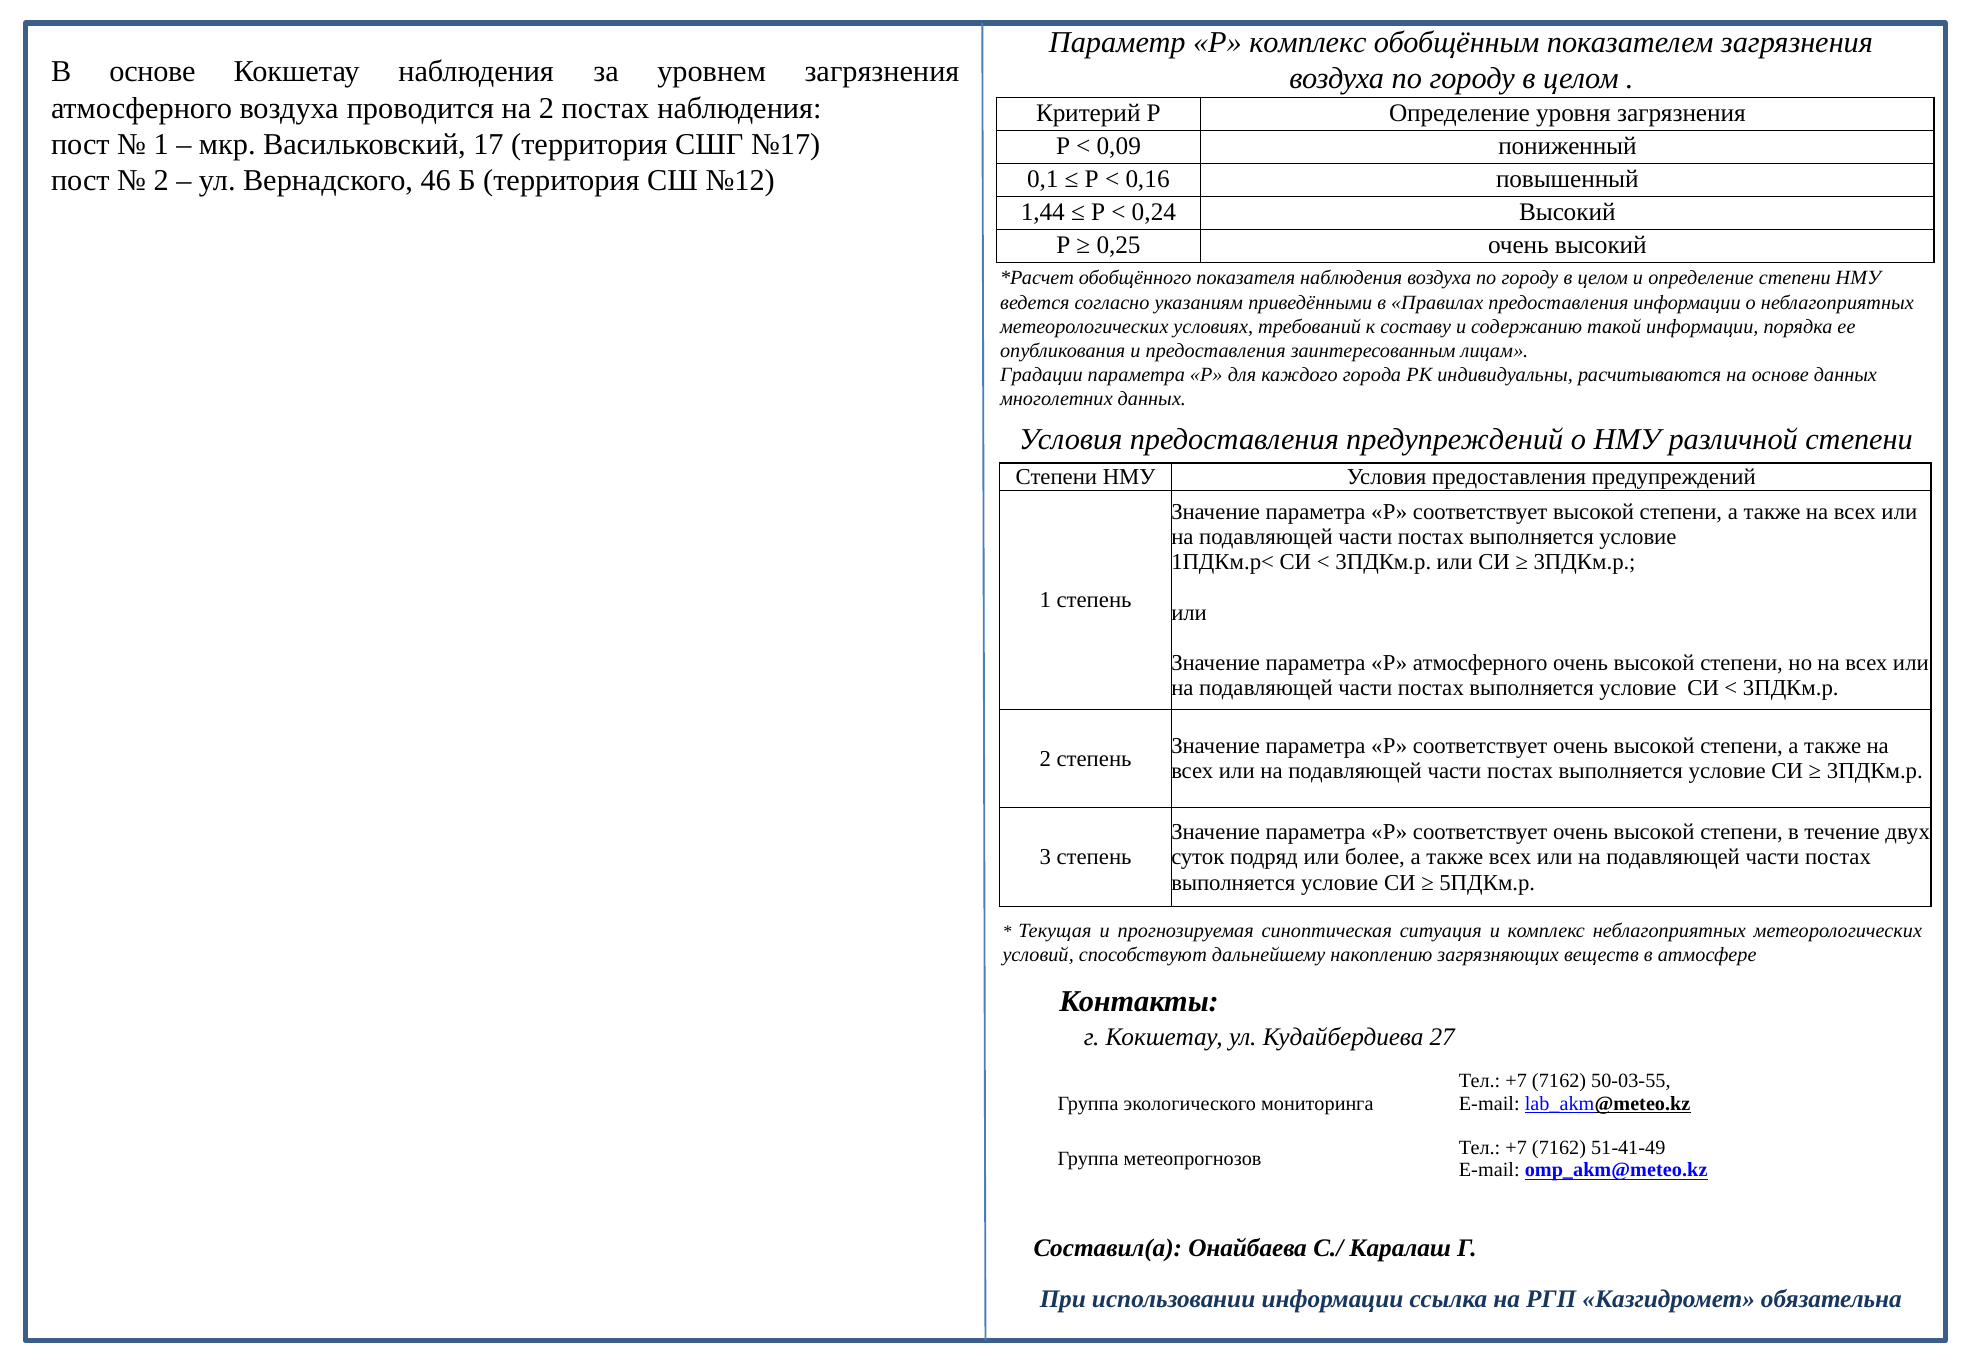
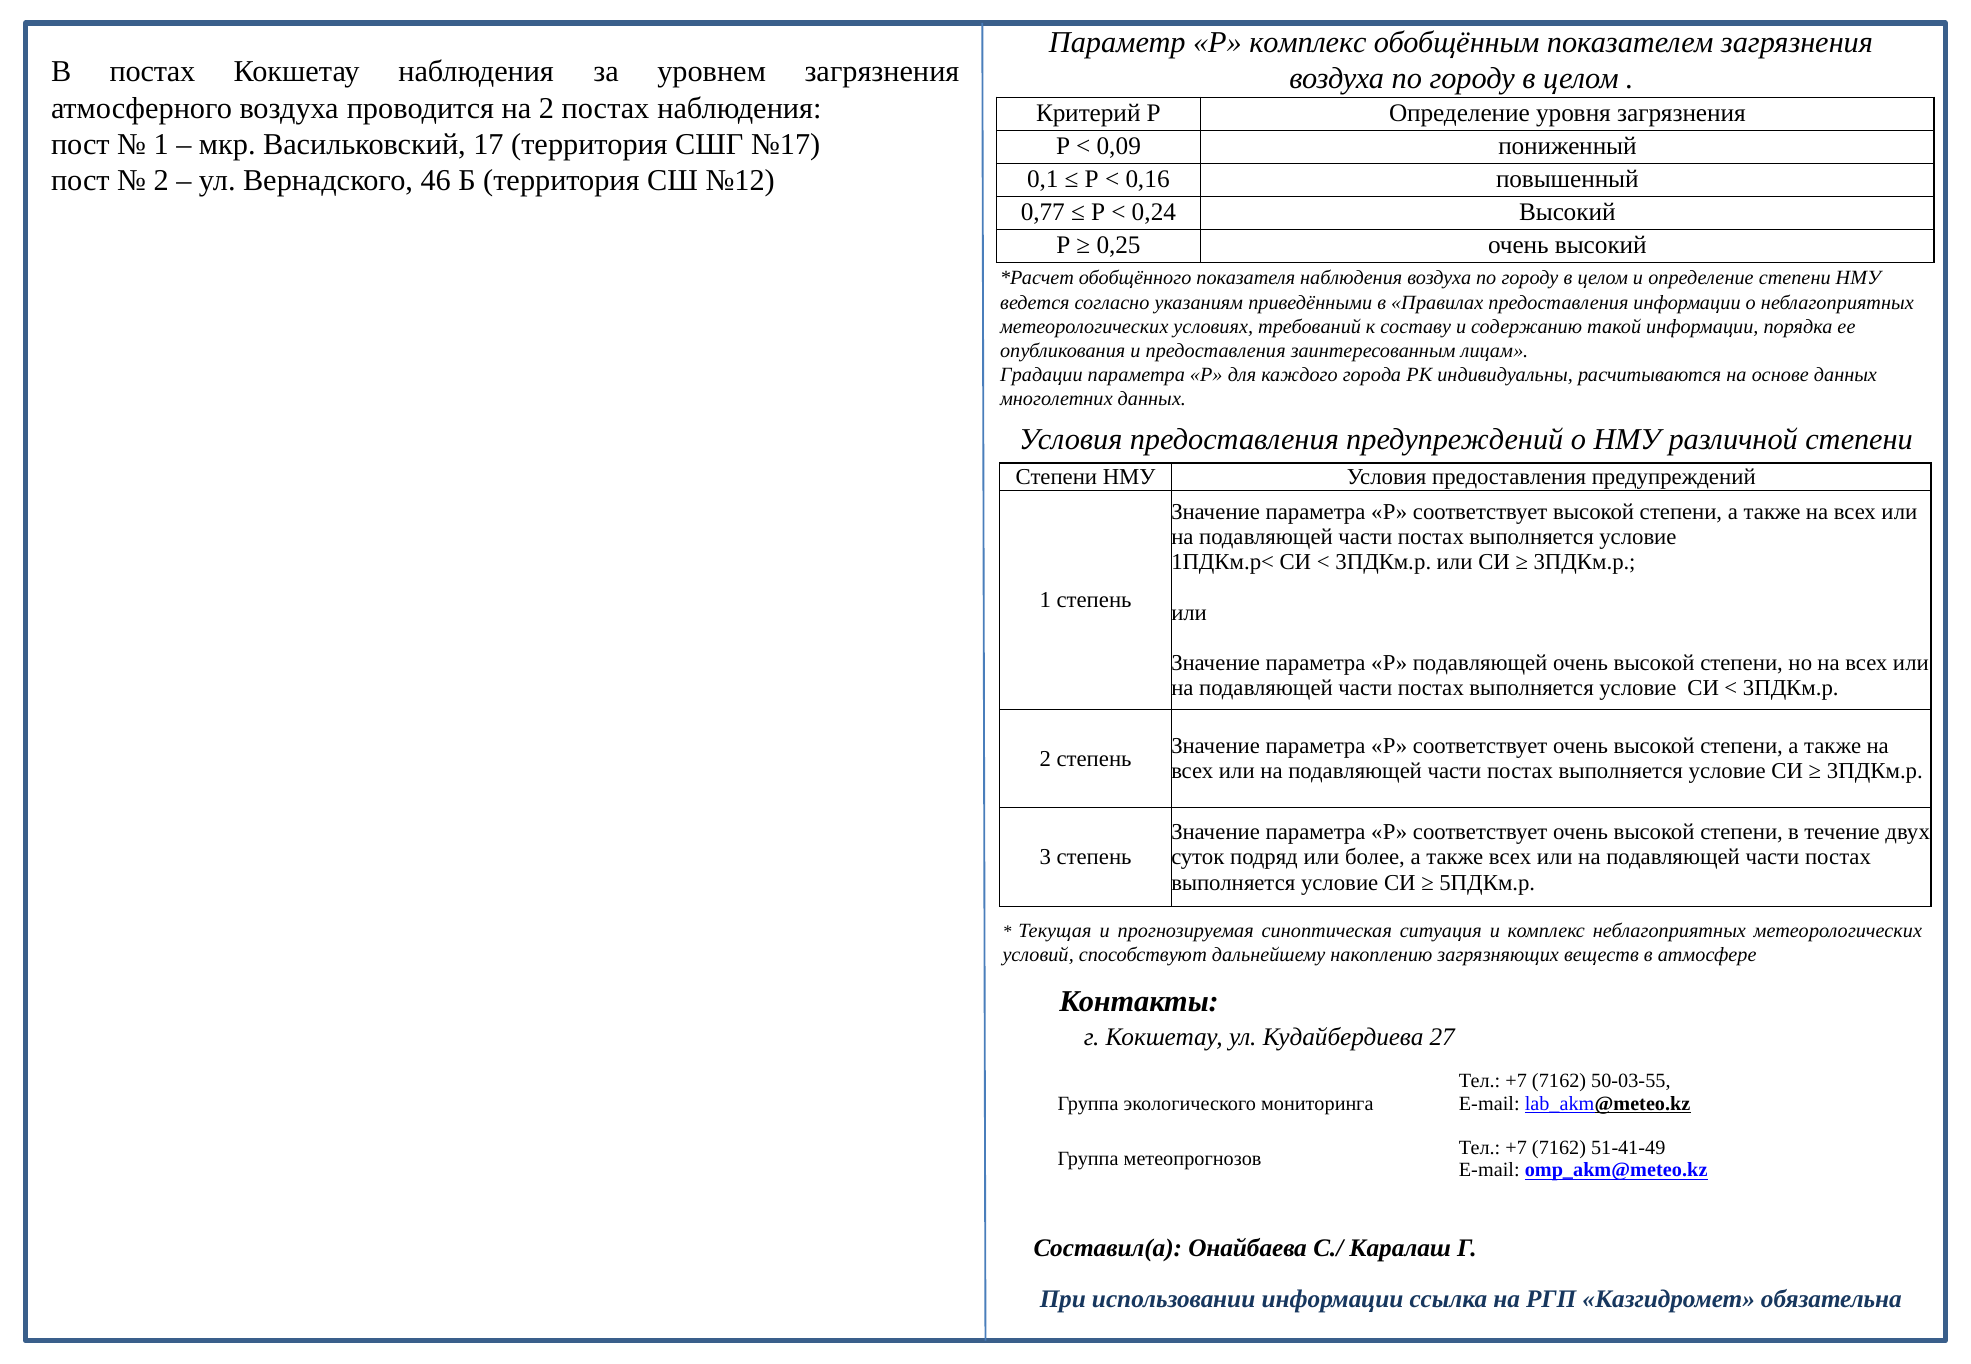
В основе: основе -> постах (152, 72)
1,44: 1,44 -> 0,77 (1043, 213)
Р атмосферного: атмосферного -> подавляющей (1480, 663)
